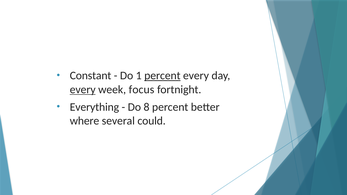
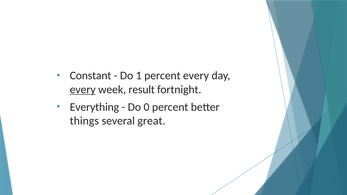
percent underline: present -> none (162, 76)
focus: focus -> result (142, 90)
8: 8 -> 0 (147, 107)
where: where -> things (84, 121)
could: could -> great (151, 121)
